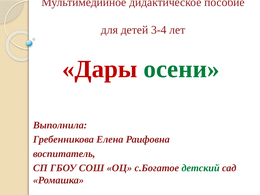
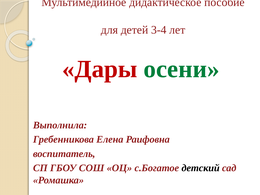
детский colour: green -> black (201, 168)
